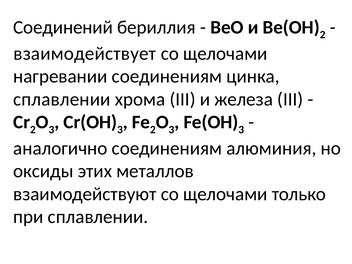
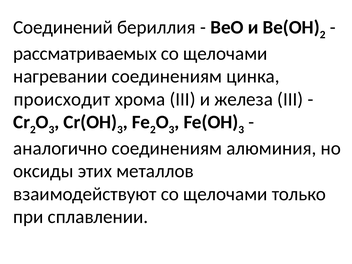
взаимодействует: взаимодействует -> рассматриваемых (85, 54)
сплавлении: сплавлении -> происходит (62, 99)
